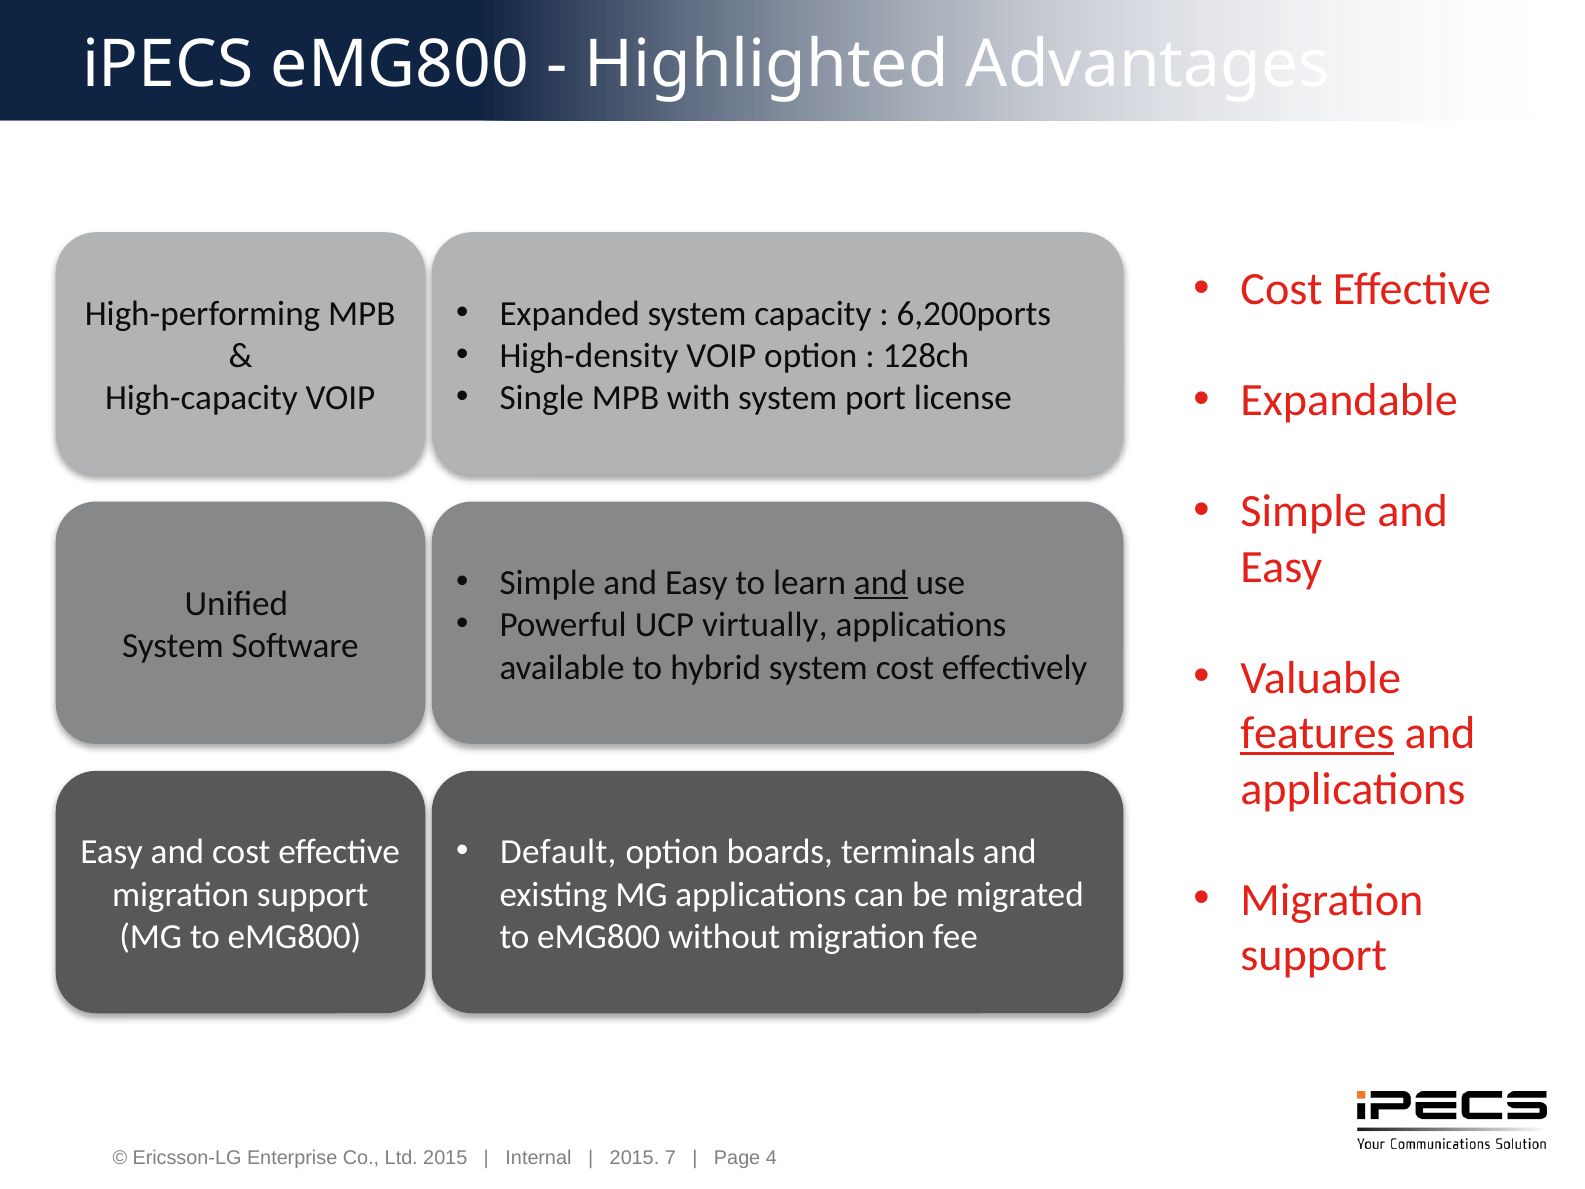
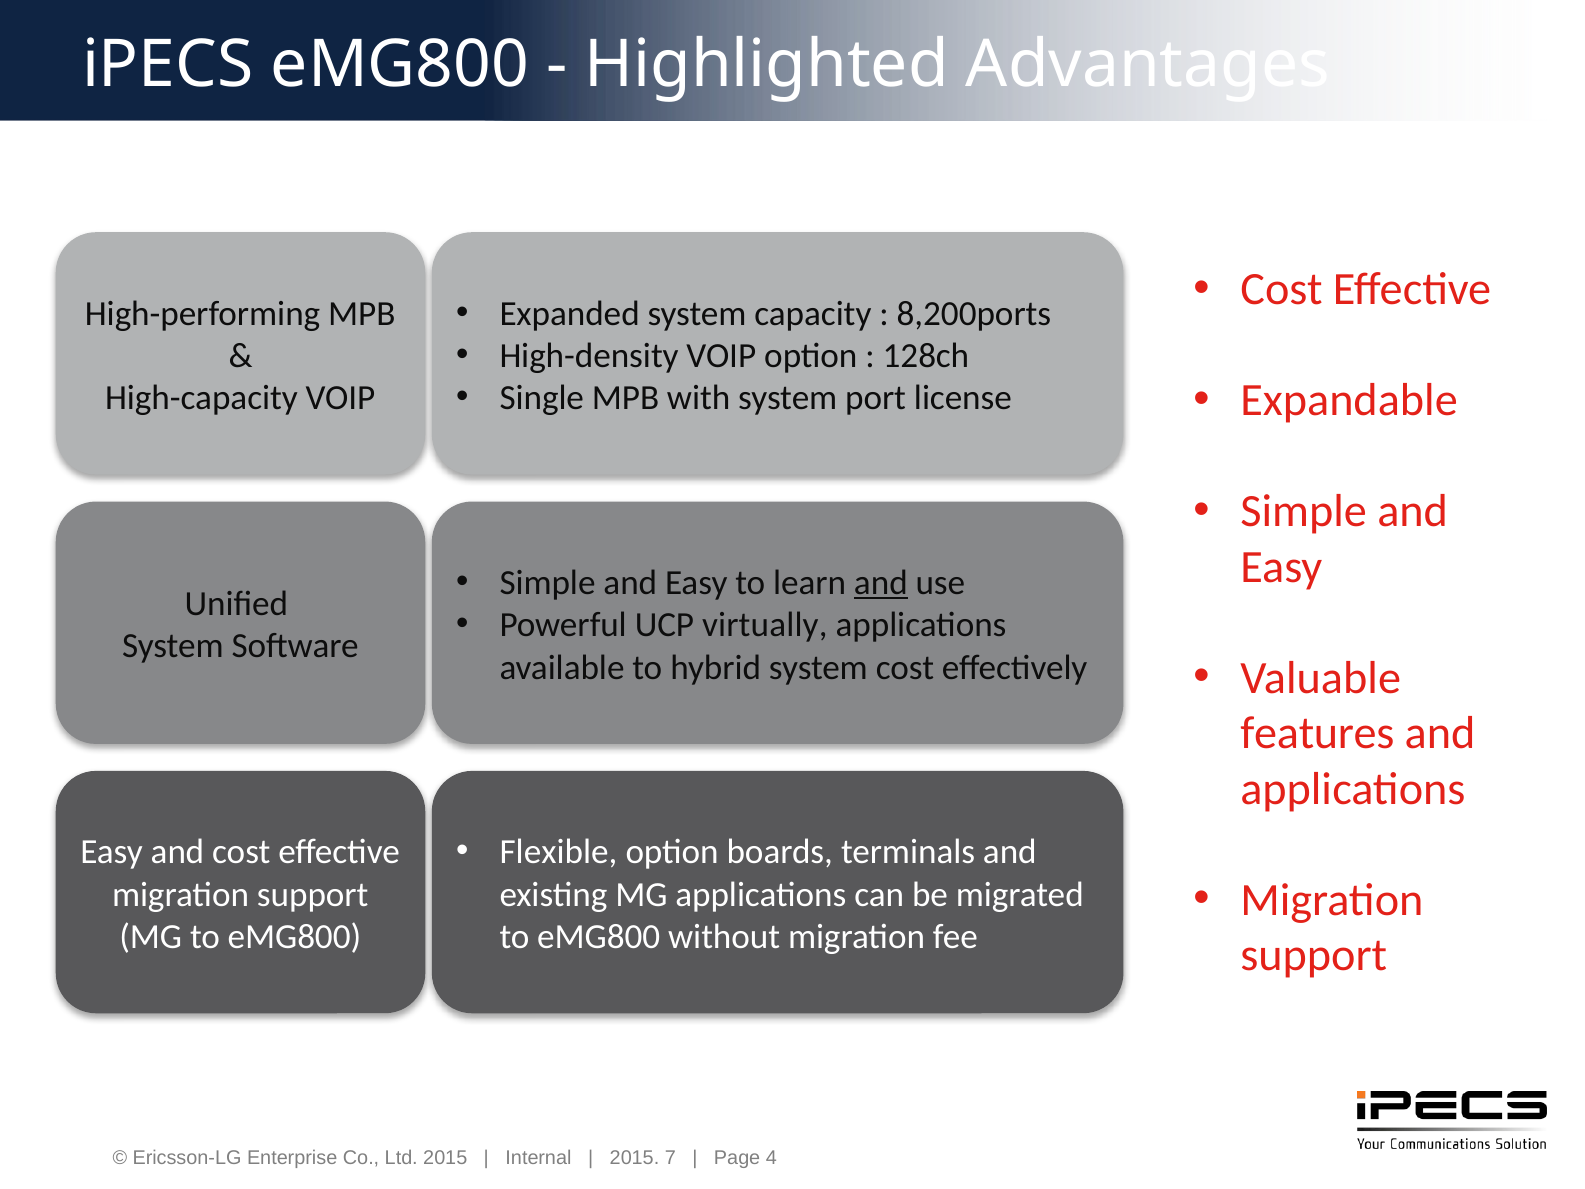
6,200ports: 6,200ports -> 8,200ports (974, 313)
features underline: present -> none (1317, 733)
Default: Default -> Flexible (558, 852)
